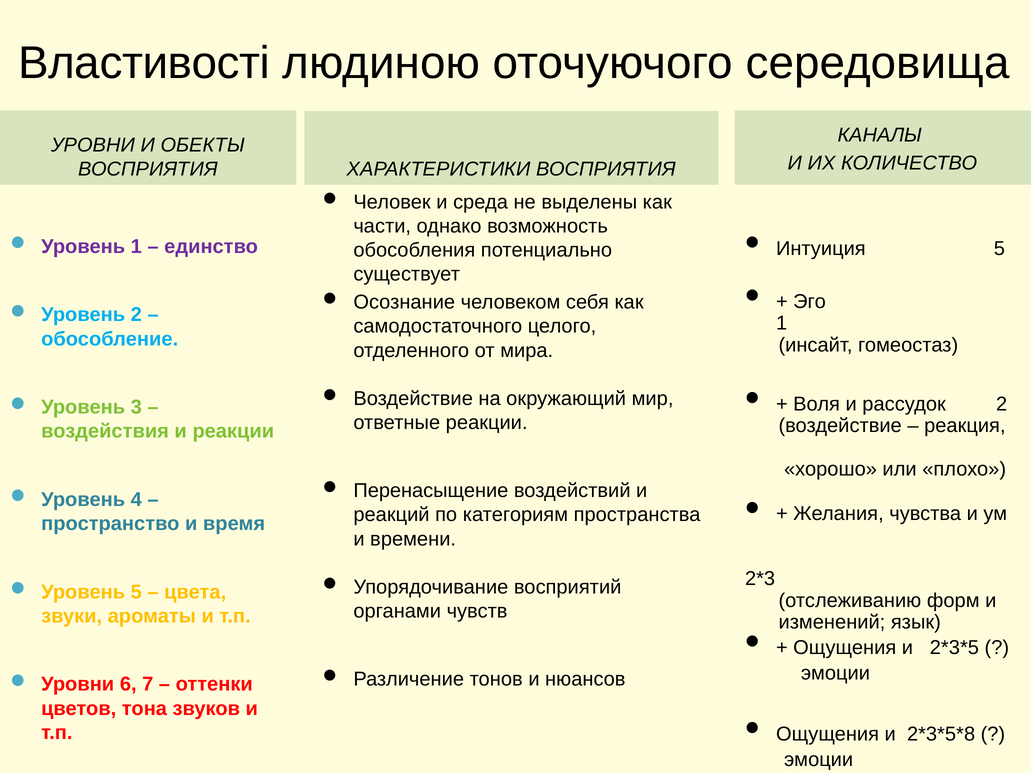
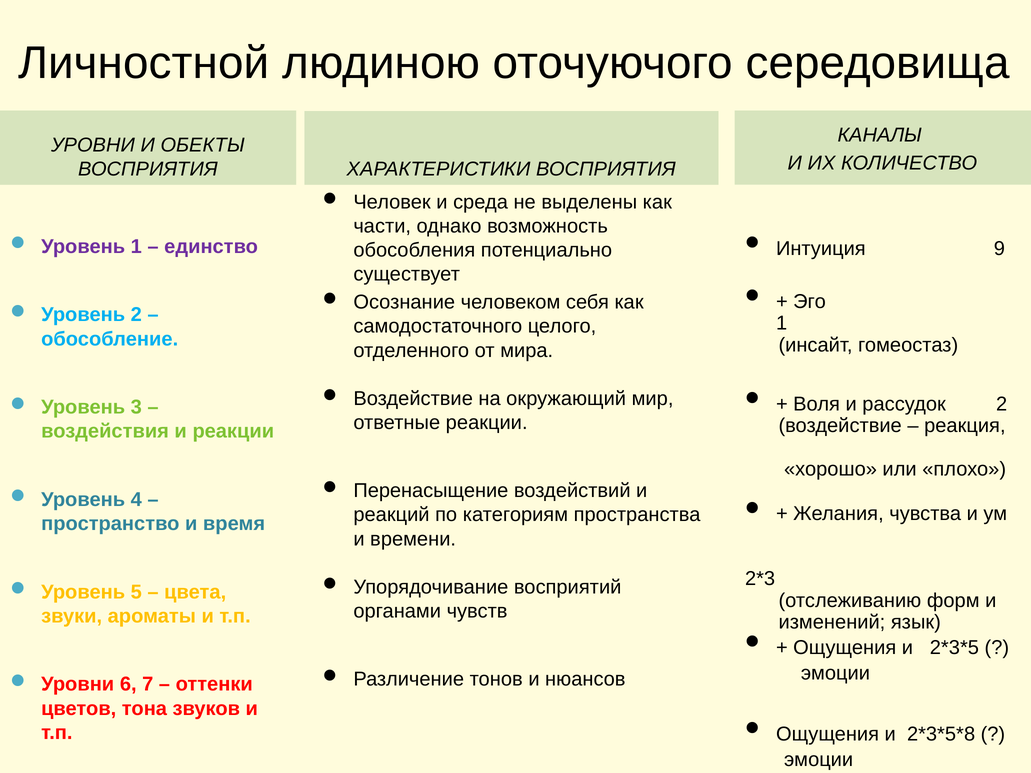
Властивості: Властивості -> Личностной (144, 63)
Интуиция 5: 5 -> 9 (999, 249)
